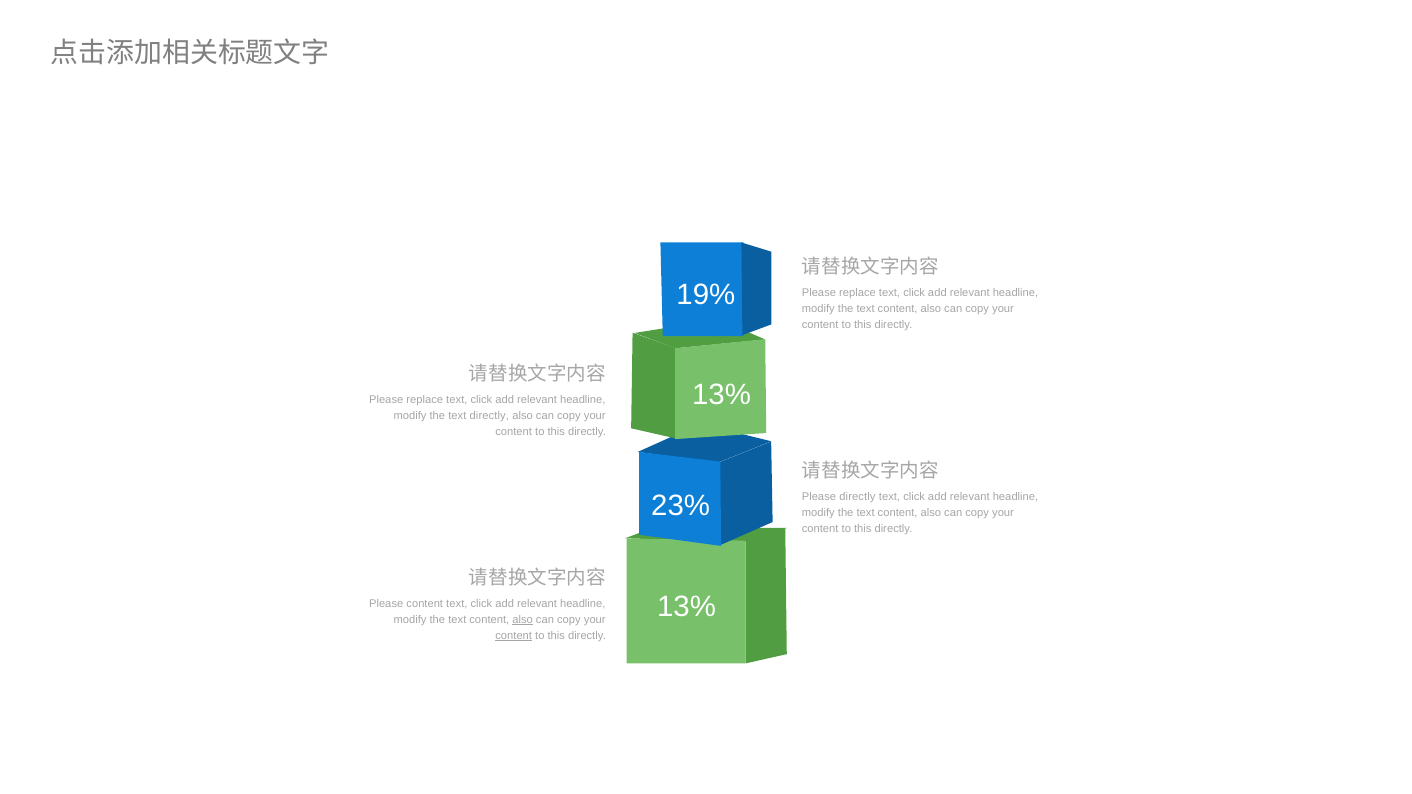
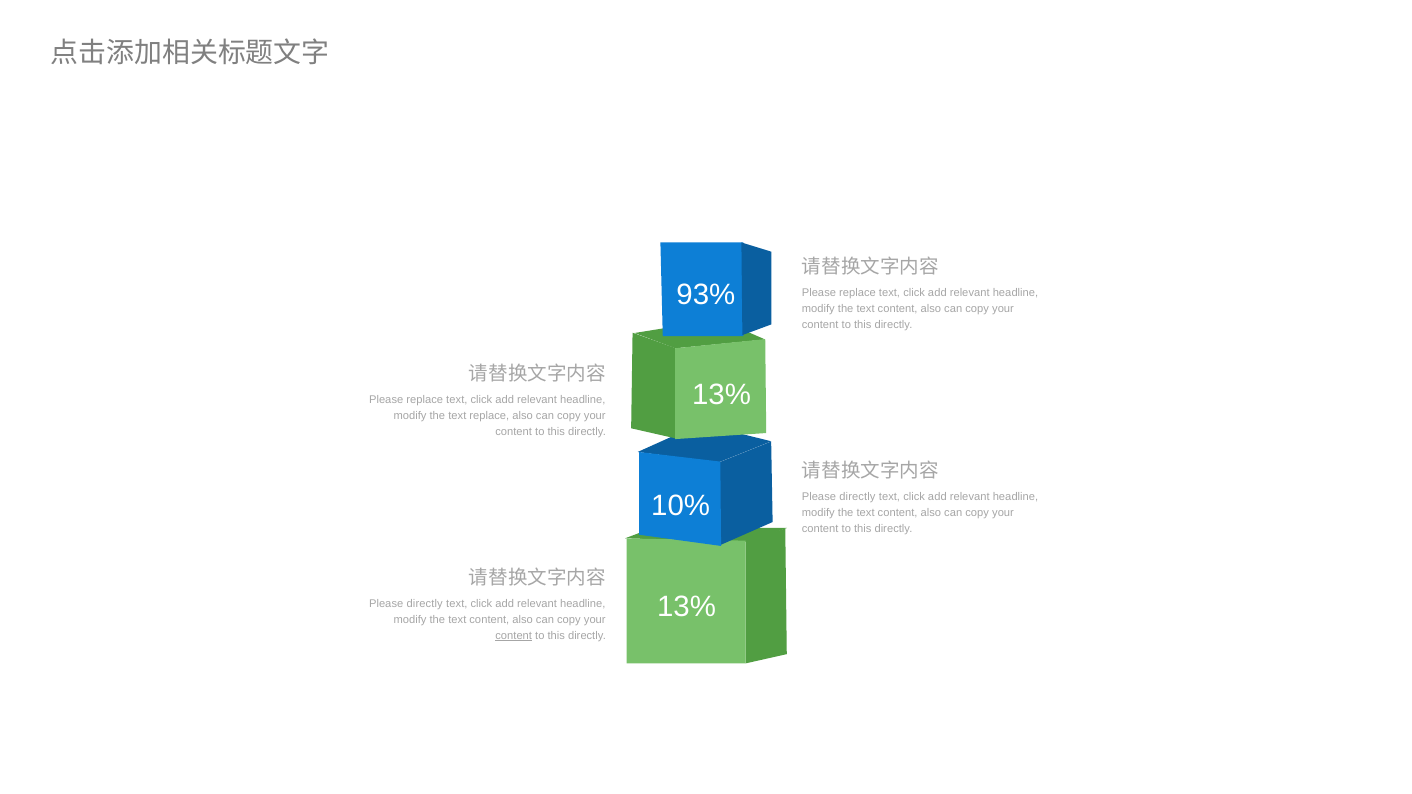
19%: 19% -> 93% (706, 295)
text directly: directly -> replace (489, 416)
23%: 23% -> 10% (681, 506)
content: content -> directly (425, 604)
also underline: present -> none (523, 620)
